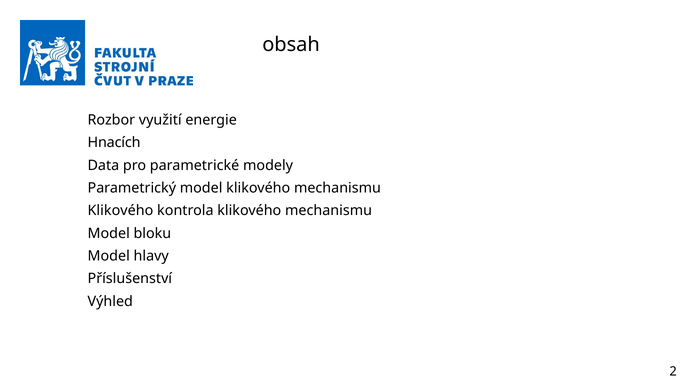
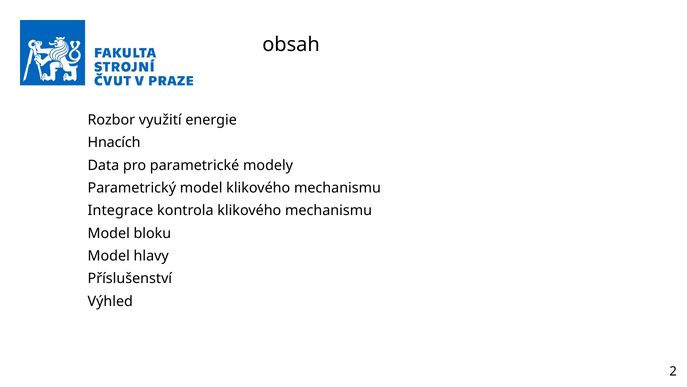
Klikového: Klikového -> Integrace (120, 210)
